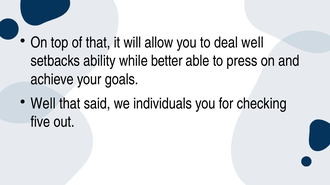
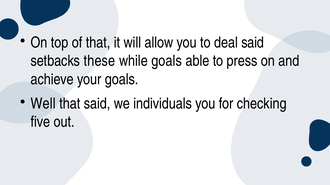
deal well: well -> said (253, 43)
ability: ability -> these (99, 61)
while better: better -> goals (167, 61)
